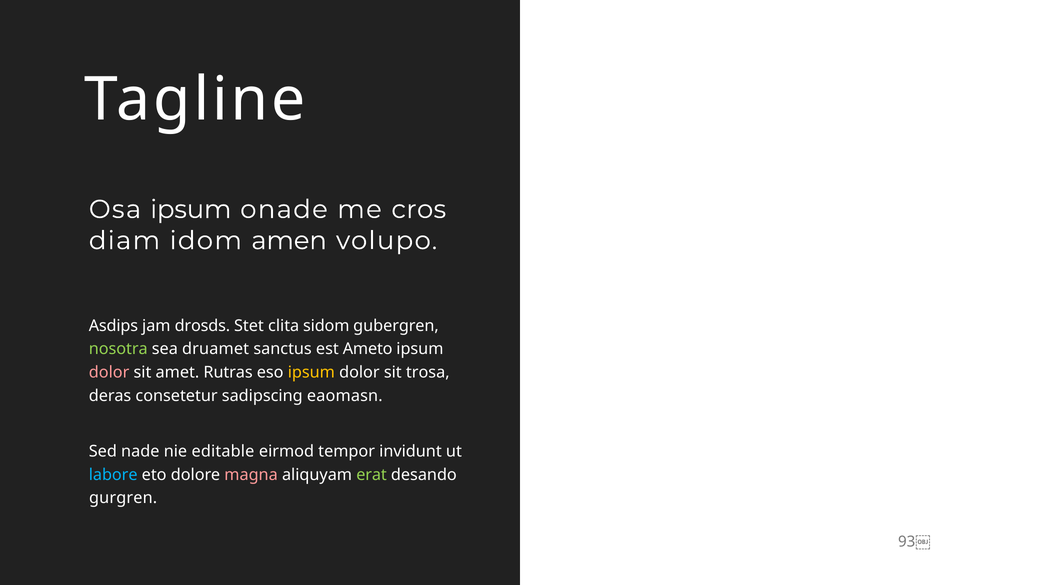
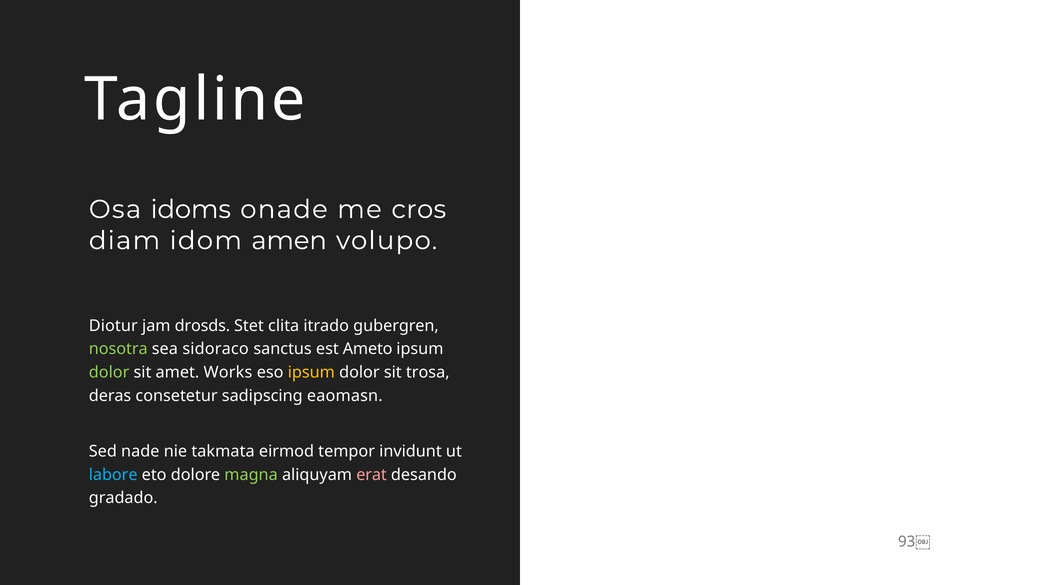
Osa ipsum: ipsum -> idoms (191, 209)
Asdips: Asdips -> Diotur (113, 326)
sidom: sidom -> itrado (326, 326)
druamet: druamet -> sidoraco (216, 349)
dolor colour: pink -> light green (109, 372)
Rutras: Rutras -> Works (228, 372)
editable: editable -> takmata (223, 451)
magna colour: pink -> light green (251, 475)
erat colour: light green -> pink (372, 475)
gurgren: gurgren -> gradado (123, 498)
